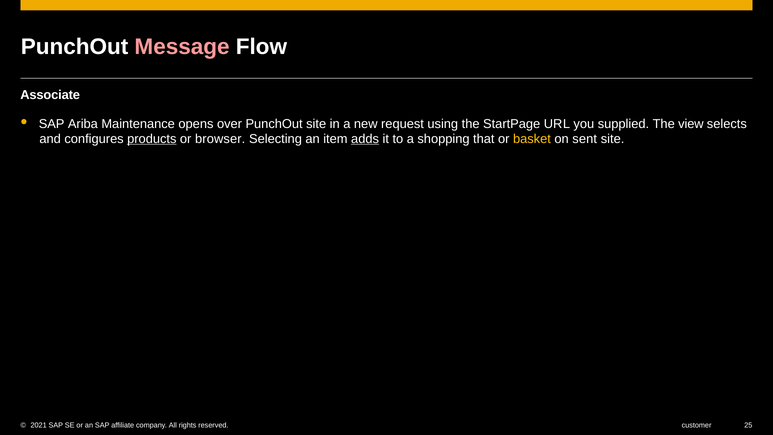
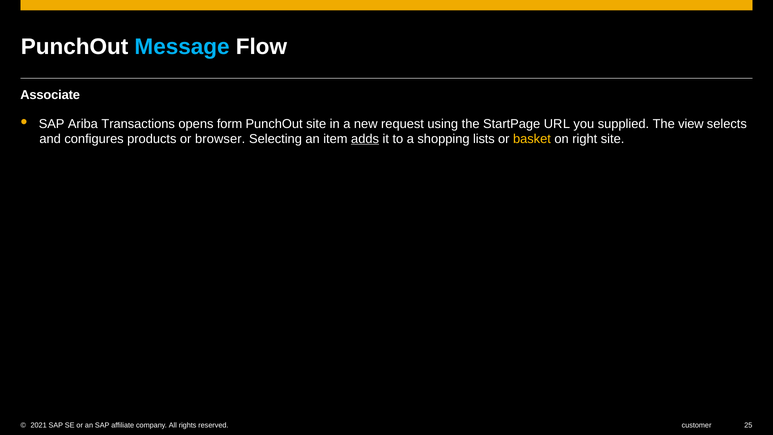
Message colour: pink -> light blue (182, 47)
Maintenance: Maintenance -> Transactions (138, 124)
over: over -> form (230, 124)
products underline: present -> none (152, 139)
that: that -> lists (484, 139)
sent: sent -> right (585, 139)
